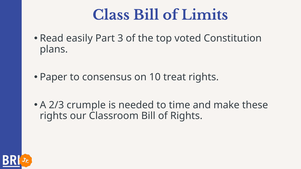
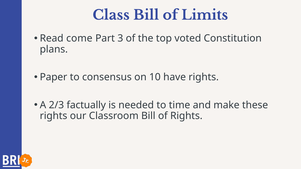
easily: easily -> come (79, 38)
treat: treat -> have (175, 77)
crumple: crumple -> factually (86, 105)
